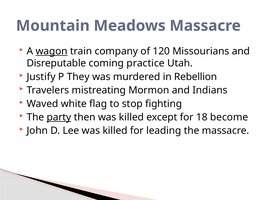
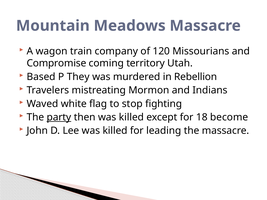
wagon underline: present -> none (52, 51)
Disreputable: Disreputable -> Compromise (56, 63)
practice: practice -> territory (146, 63)
Justify: Justify -> Based (41, 77)
